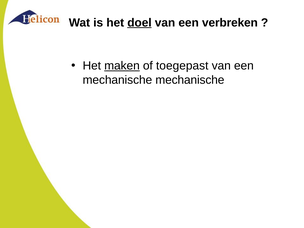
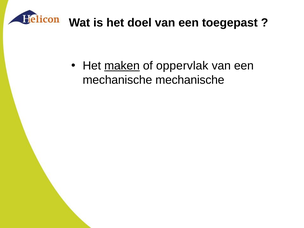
doel underline: present -> none (139, 23)
verbreken: verbreken -> toegepast (230, 23)
toegepast: toegepast -> oppervlak (182, 66)
